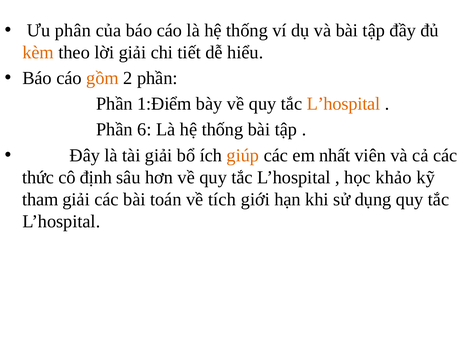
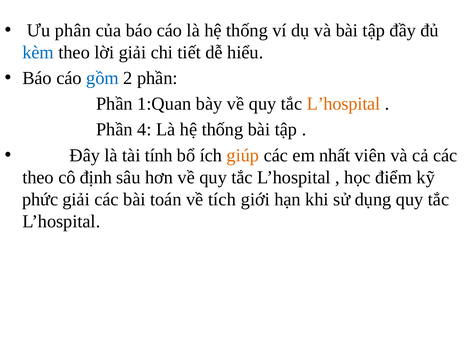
kèm colour: orange -> blue (38, 52)
gồm colour: orange -> blue (103, 78)
1:Điểm: 1:Điểm -> 1:Quan (164, 104)
6: 6 -> 4 (144, 129)
tài giải: giải -> tính (159, 155)
thức: thức -> theo (38, 177)
khảo: khảo -> điểm (394, 177)
tham: tham -> phức (40, 199)
